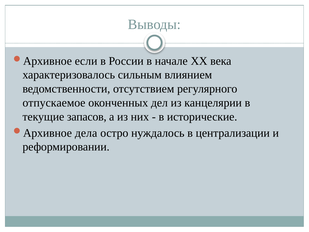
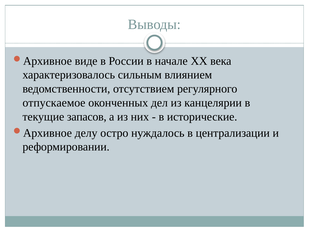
если: если -> виде (86, 61)
дела: дела -> делу (86, 133)
